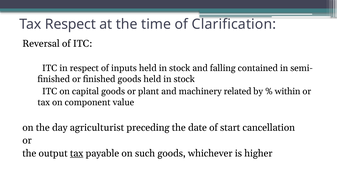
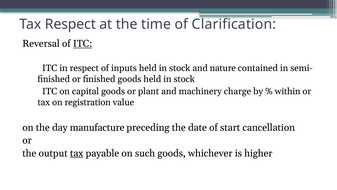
ITC underline: none -> present (83, 44)
falling: falling -> nature (223, 68)
related: related -> charge (237, 91)
component: component -> registration (88, 102)
agriculturist: agriculturist -> manufacture (97, 128)
